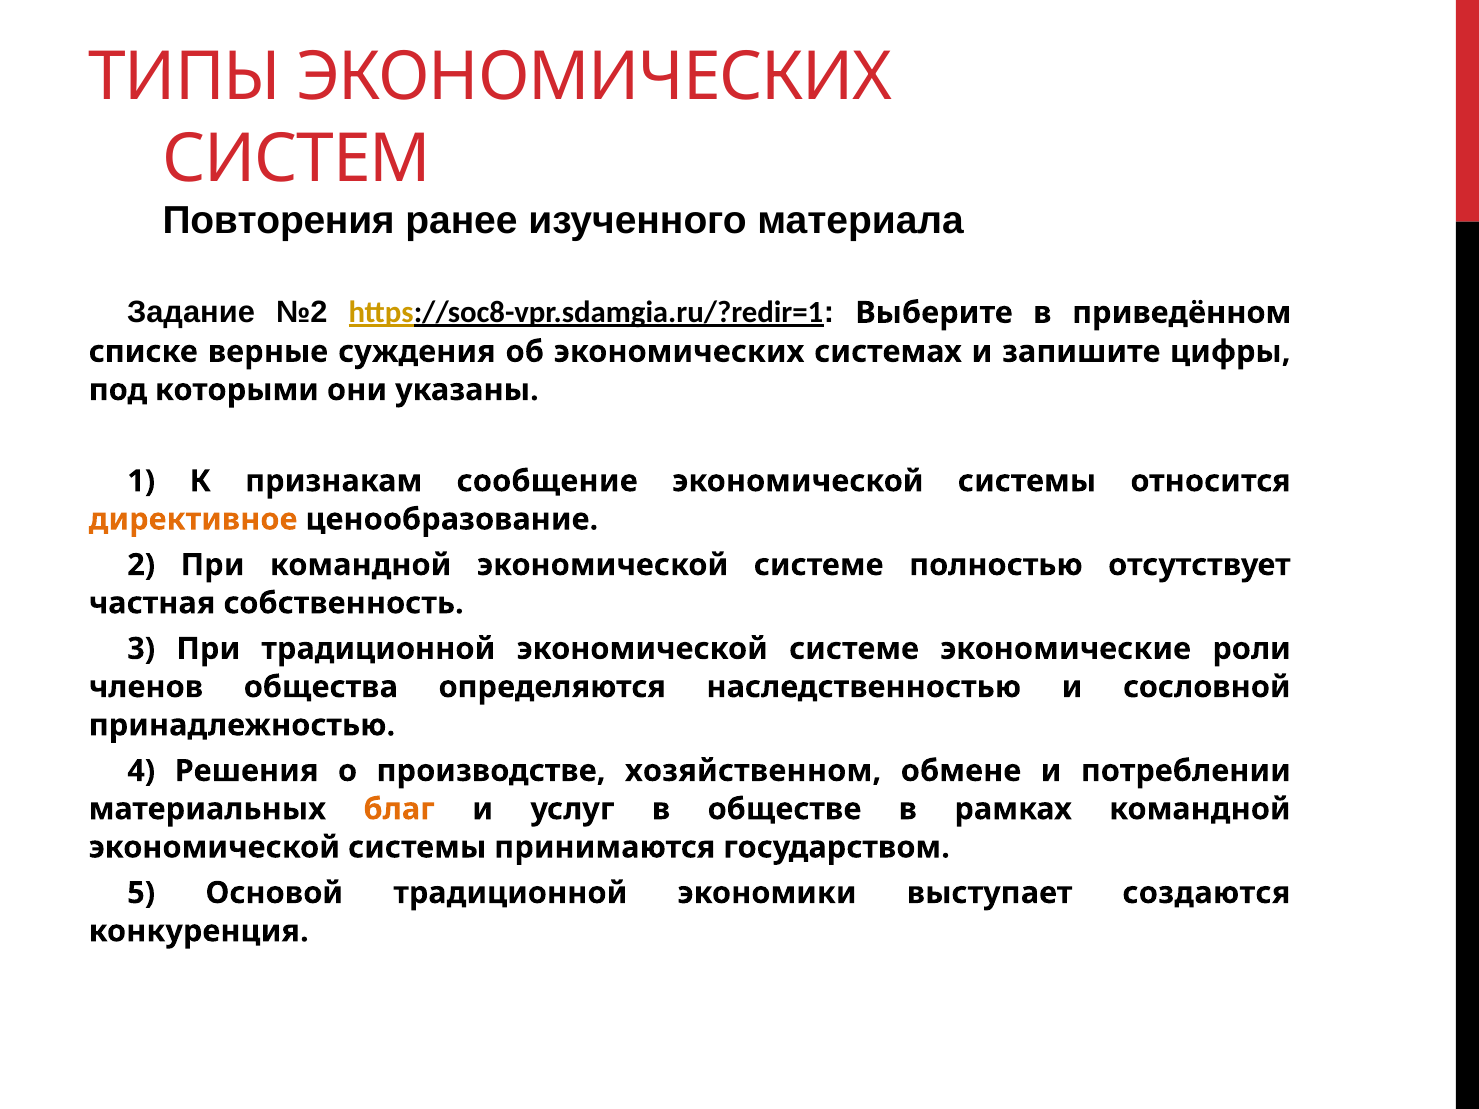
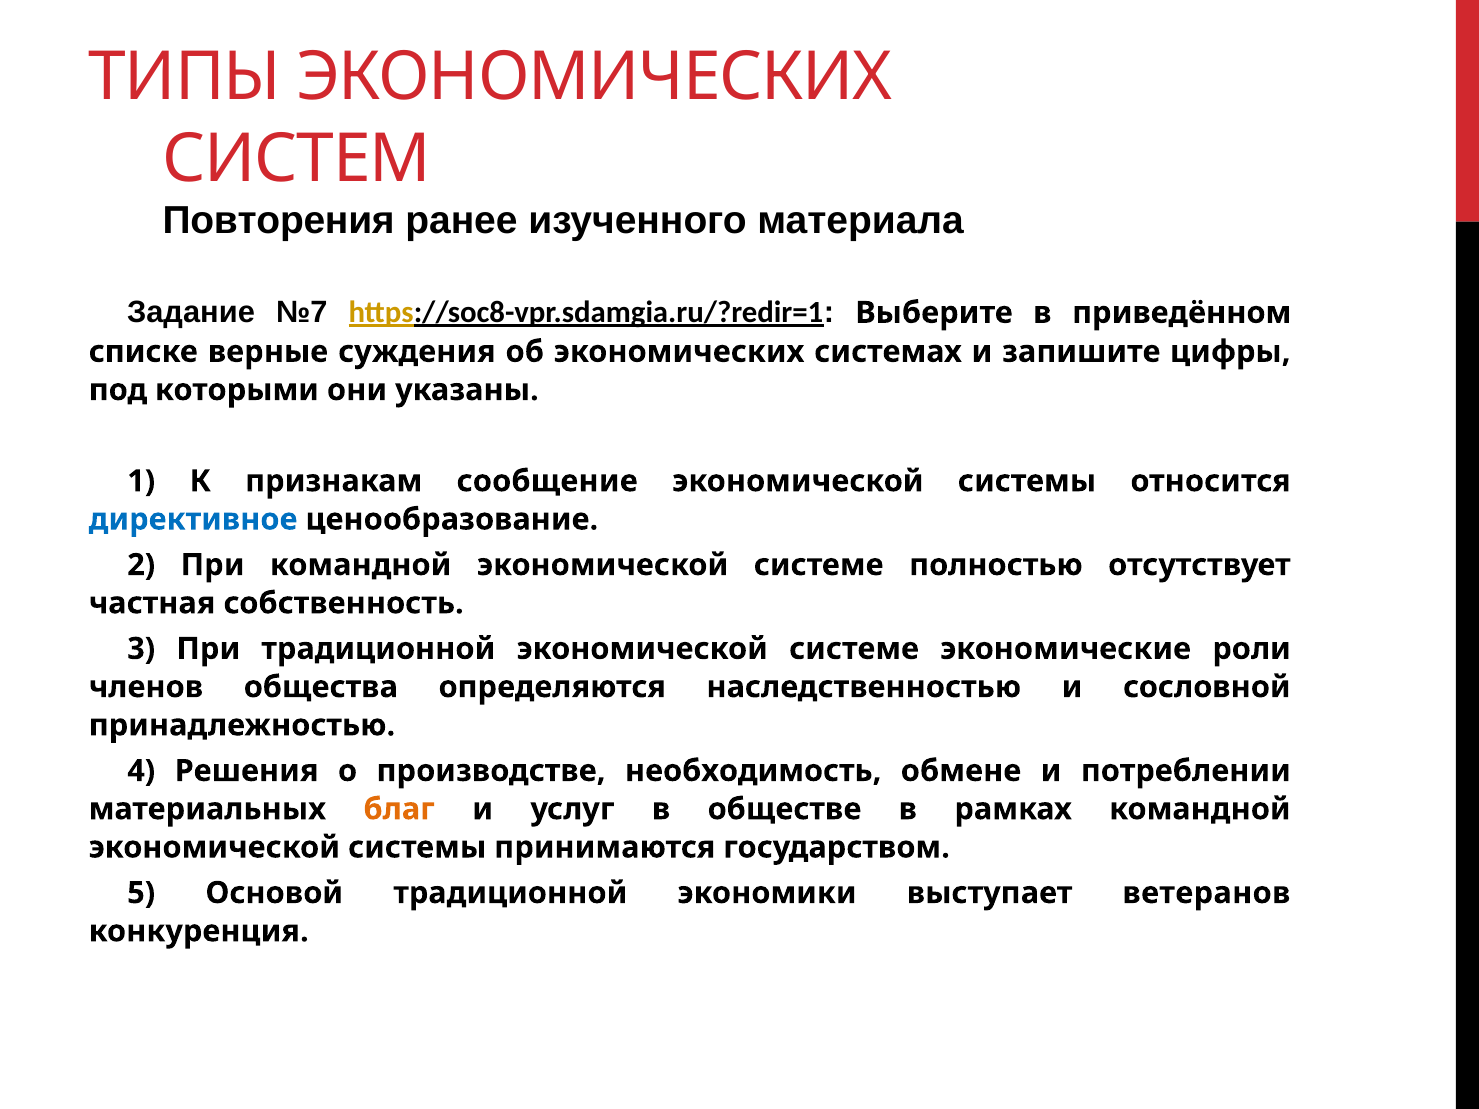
№2: №2 -> №7 (302, 313)
директивное colour: orange -> blue (193, 519)
хозяйственном: хозяйственном -> необходимость (753, 771)
создаются: создаются -> ветеранов (1206, 893)
